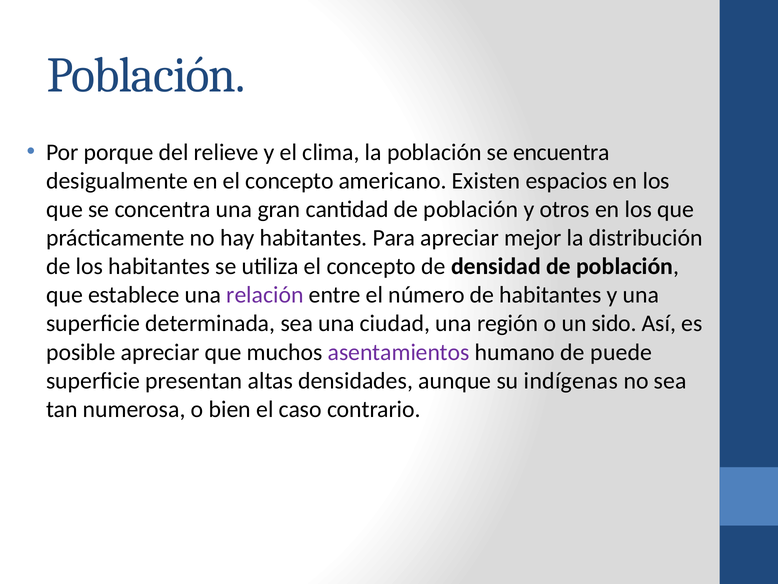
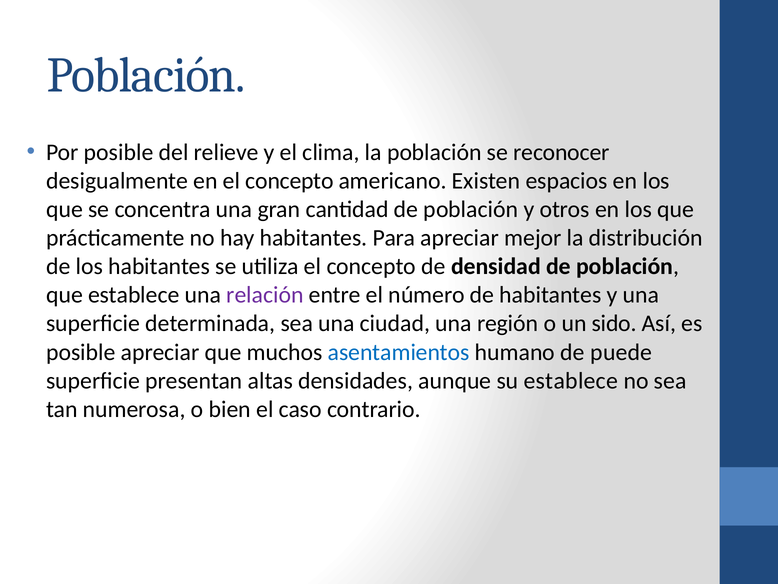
Por porque: porque -> posible (119, 152)
encuentra: encuentra -> reconocer (561, 152)
asentamientos colour: purple -> blue (399, 352)
su indígenas: indígenas -> establece (571, 380)
